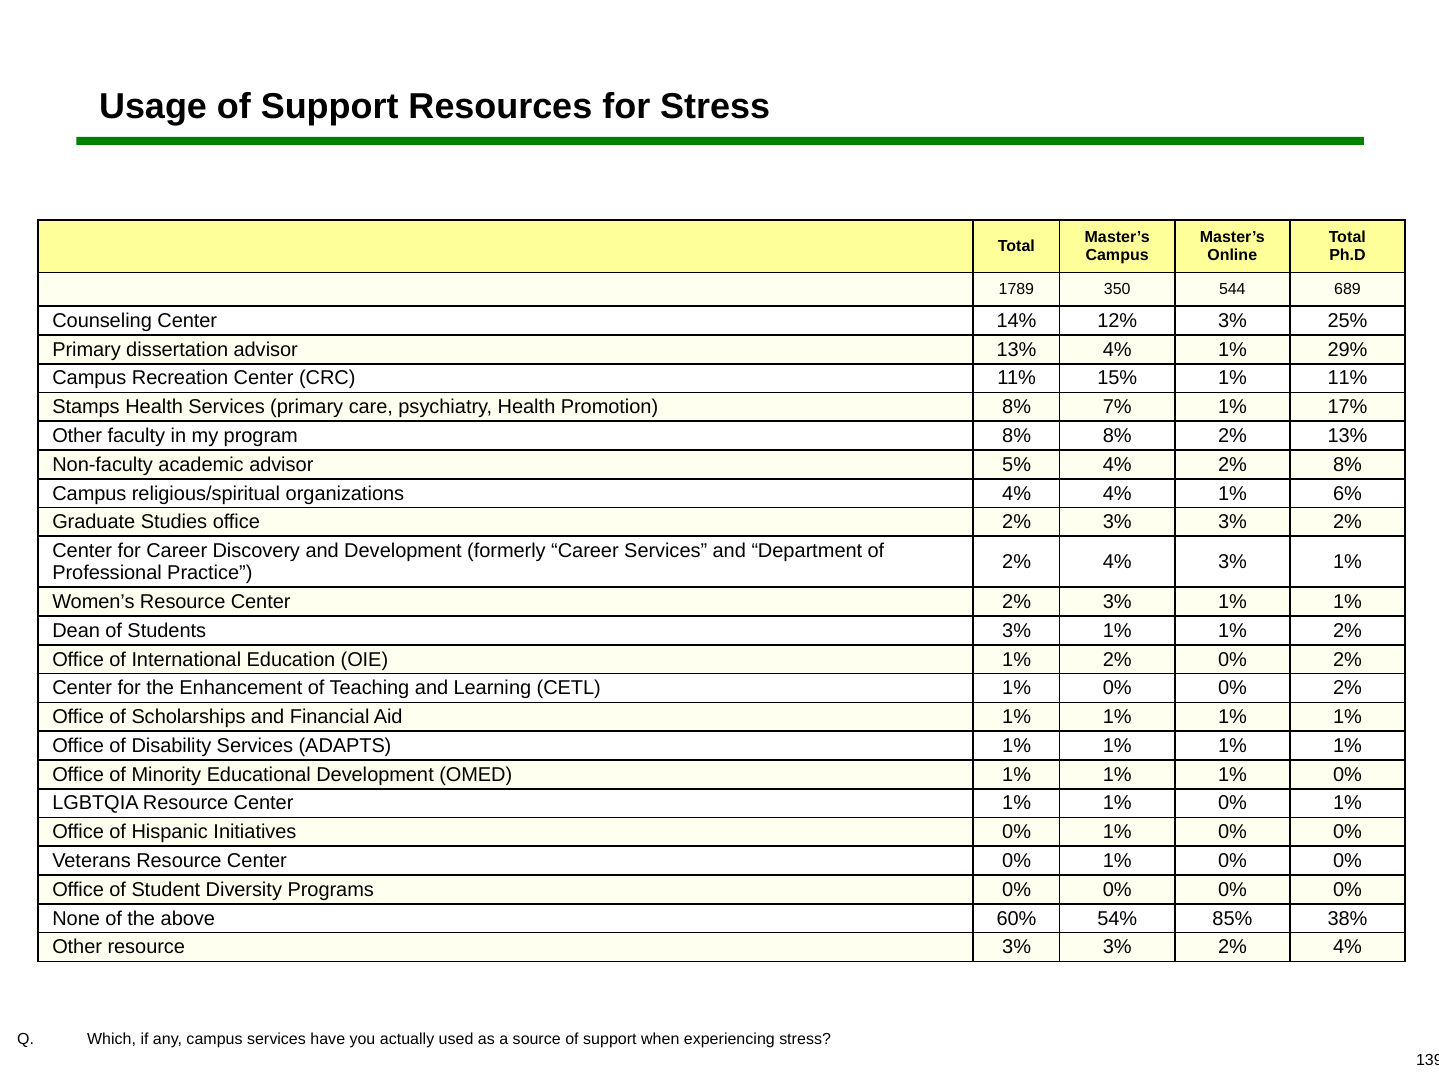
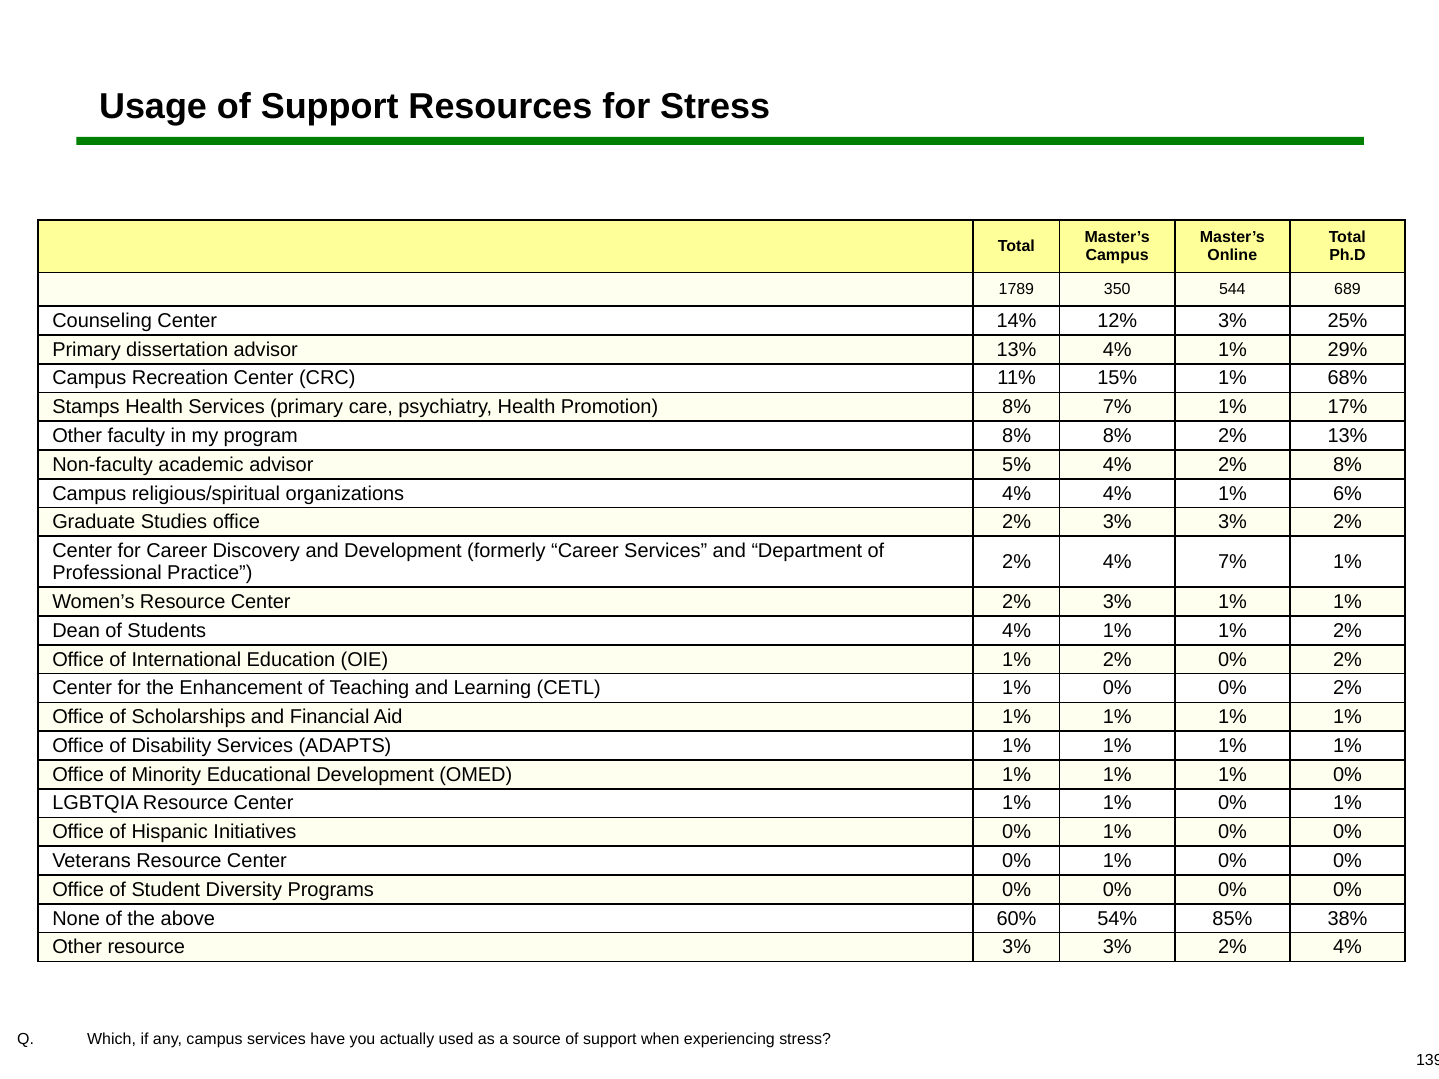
1% 11%: 11% -> 68% (1348, 378)
4% 3%: 3% -> 7% (1232, 562)
Students 3%: 3% -> 4% (1017, 631)
